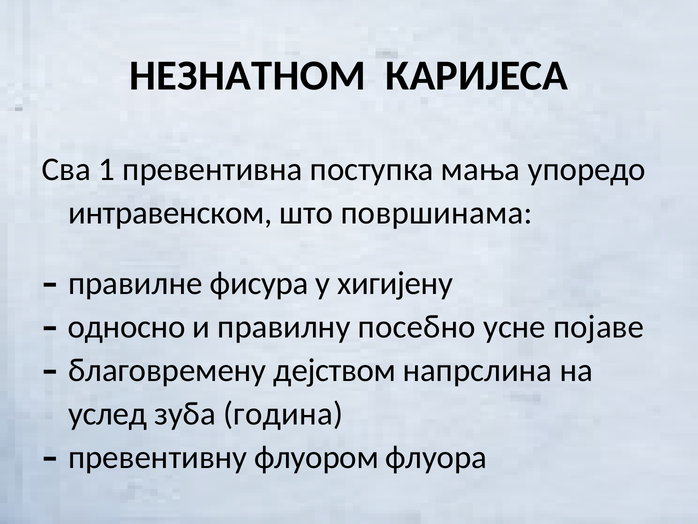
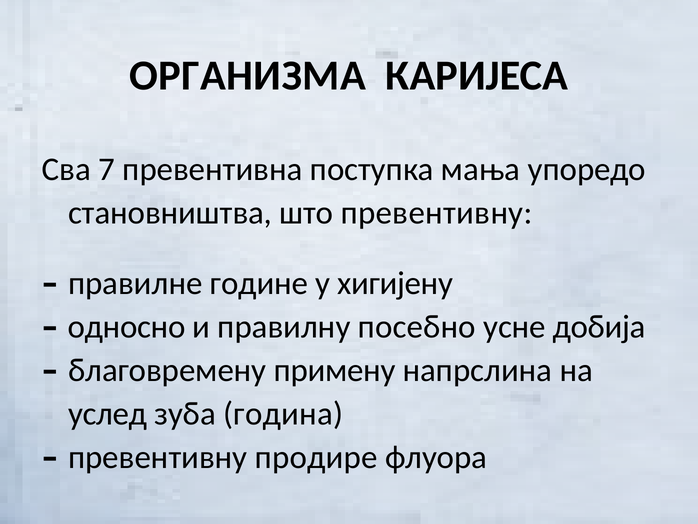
НЕЗНАТНОМ: НЕЗНАТНОМ -> ОРГАНИЗМА (248, 76)
1: 1 -> 7 (107, 169)
интравенском: интравенском -> становништва (170, 213)
што површинама: површинама -> превентивну (437, 213)
фисура: фисура -> године (259, 283)
појаве: појаве -> добија (599, 326)
дејством: дејством -> примену (335, 370)
флуором: флуором -> продире (316, 457)
